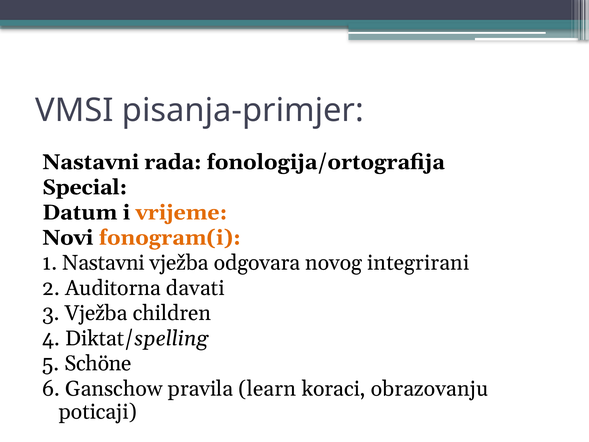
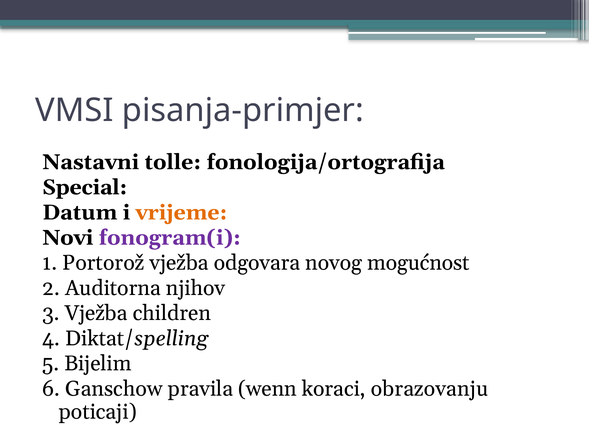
rada: rada -> tolle (173, 162)
fonogram(i colour: orange -> purple (170, 238)
1 Nastavni: Nastavni -> Portorož (103, 263)
integrirani: integrirani -> mogućnost (418, 263)
davati: davati -> njihov (195, 288)
Schöne: Schöne -> Bijelim (98, 363)
learn: learn -> wenn (267, 388)
